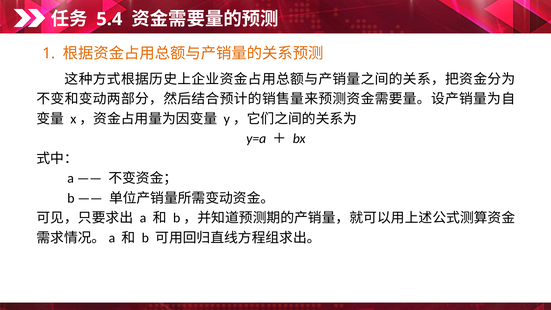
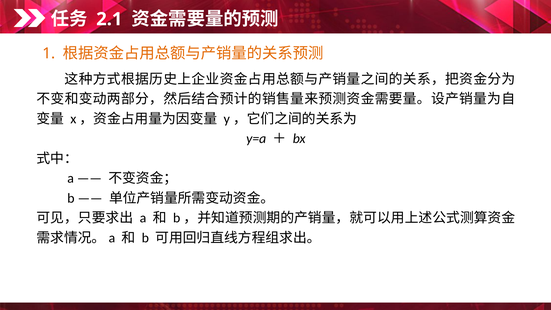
5.4: 5.4 -> 2.1 (109, 19)
